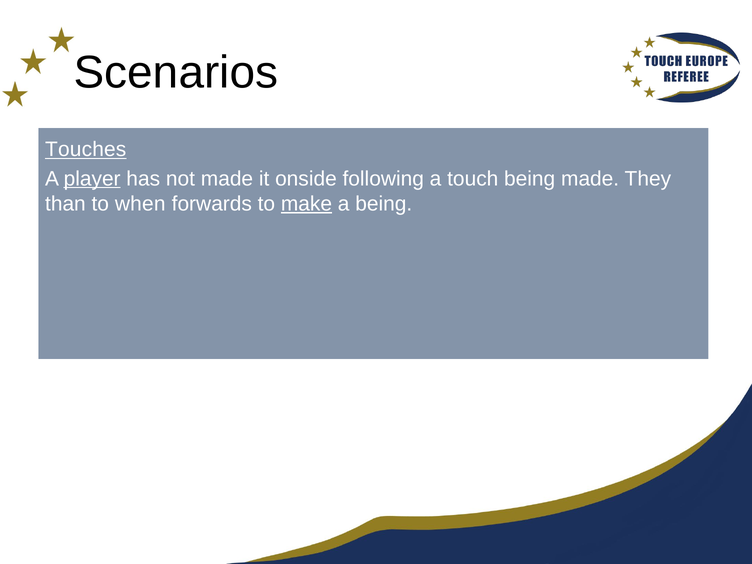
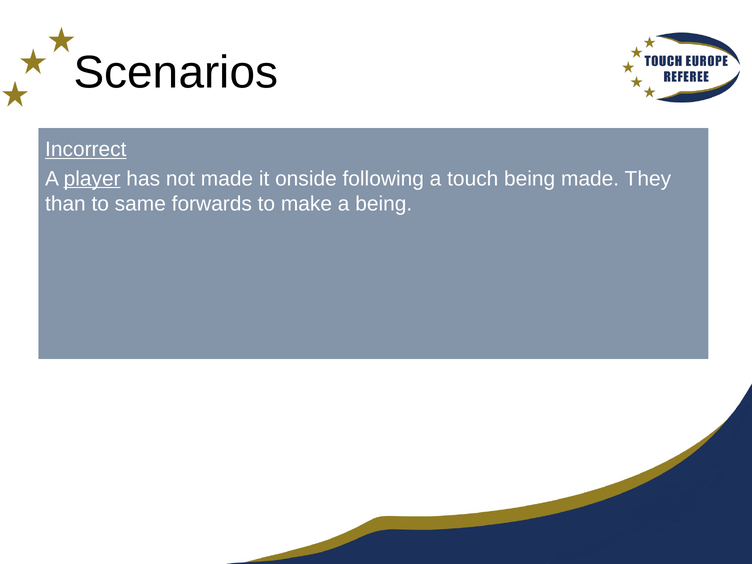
Touches: Touches -> Incorrect (86, 149)
when: when -> same (140, 204)
make underline: present -> none (307, 204)
